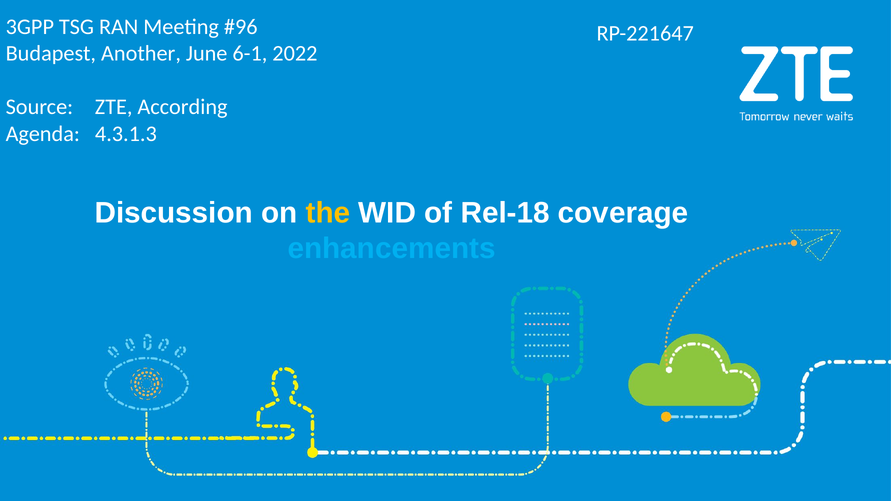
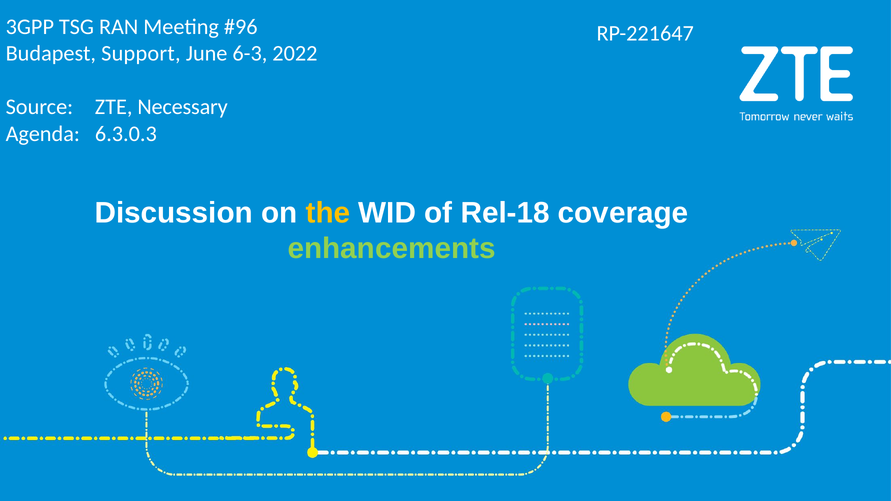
Another: Another -> Support (141, 54)
6-1: 6-1 -> 6-3 (250, 54)
According: According -> Necessary (183, 107)
4.3.1.3: 4.3.1.3 -> 6.3.0.3 (126, 134)
enhancements colour: light blue -> light green (392, 248)
